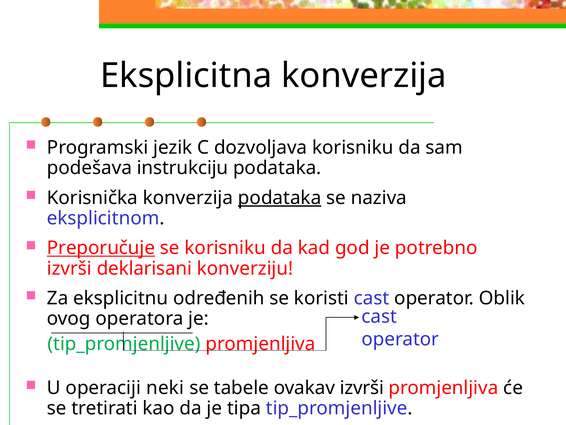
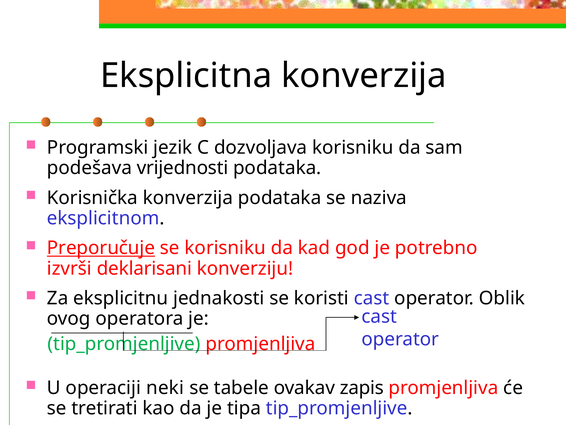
instrukciju: instrukciju -> vrijednosti (183, 168)
podataka underline: present -> none (280, 198)
određenih: određenih -> jednakosti (219, 298)
ovakav izvrši: izvrši -> zapis (362, 387)
